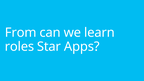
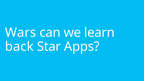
From: From -> Wars (21, 33)
roles: roles -> back (19, 47)
